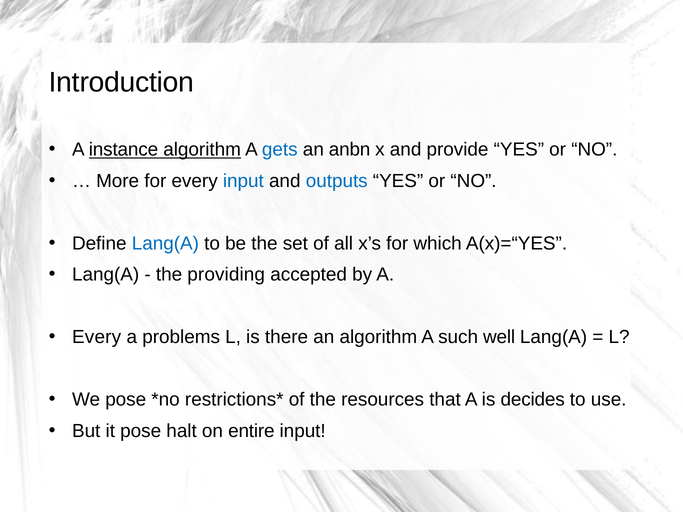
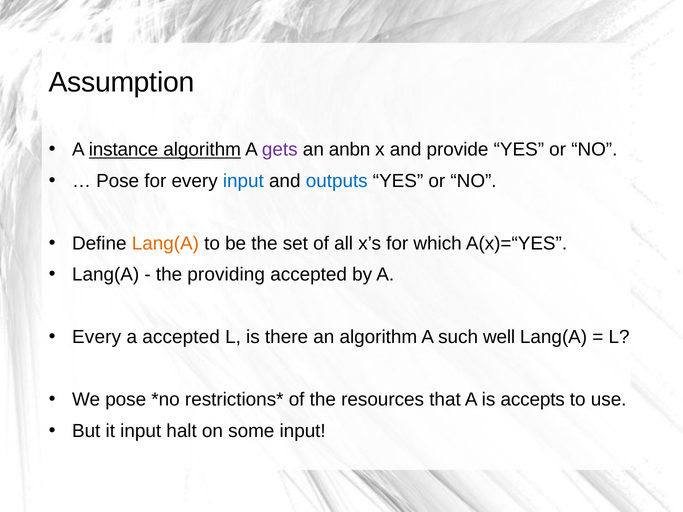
Introduction: Introduction -> Assumption (121, 82)
gets colour: blue -> purple (280, 150)
More: More -> Pose (118, 181)
Lang(A colour: blue -> orange (165, 243)
a problems: problems -> accepted (181, 337)
decides: decides -> accepts (533, 400)
it pose: pose -> input (141, 431)
entire: entire -> some (251, 431)
